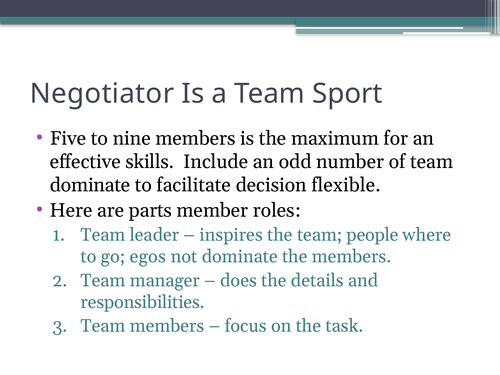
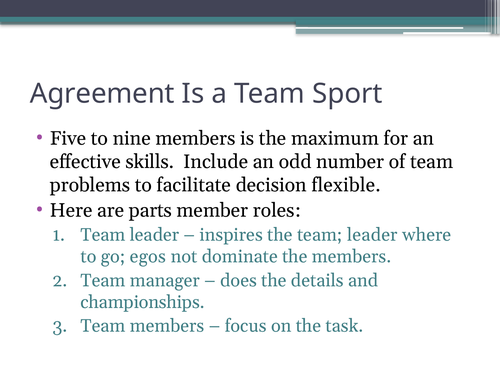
Negotiator: Negotiator -> Agreement (102, 94)
dominate: dominate -> problems (90, 185)
the team people: people -> leader (372, 235)
responsibilities: responsibilities -> championships (143, 302)
